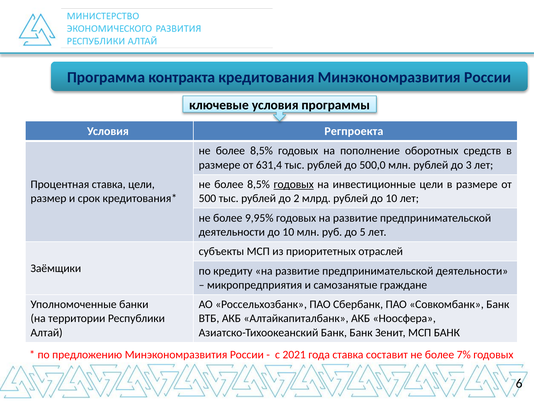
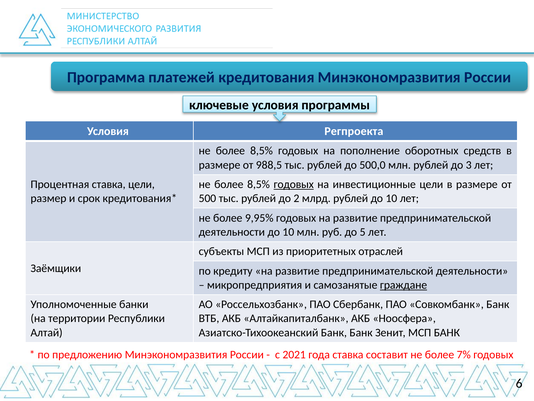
контракта: контракта -> платежей (182, 77)
631,4: 631,4 -> 988,5 (269, 165)
граждане underline: none -> present (404, 285)
